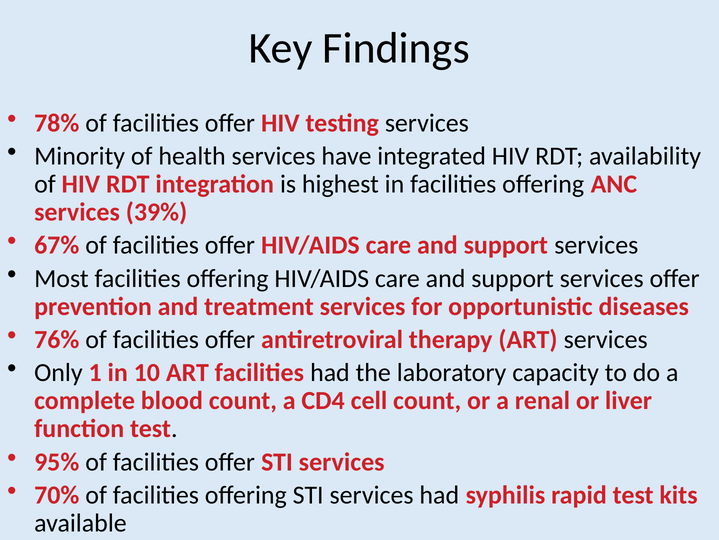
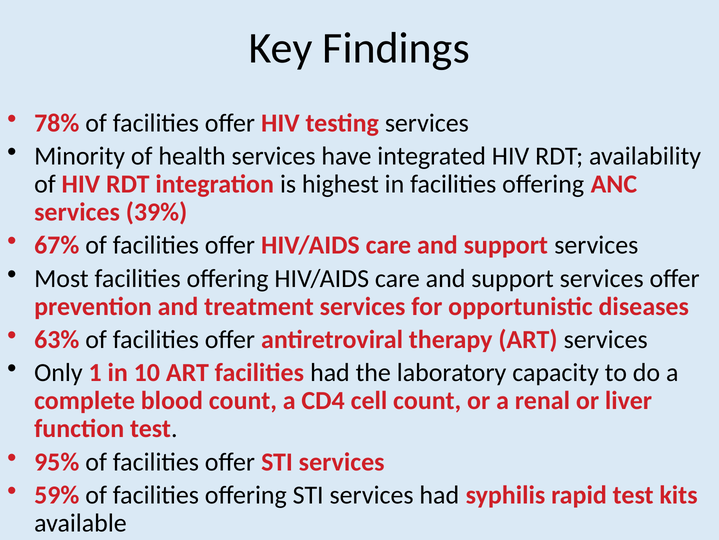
76%: 76% -> 63% (57, 339)
70%: 70% -> 59% (57, 494)
